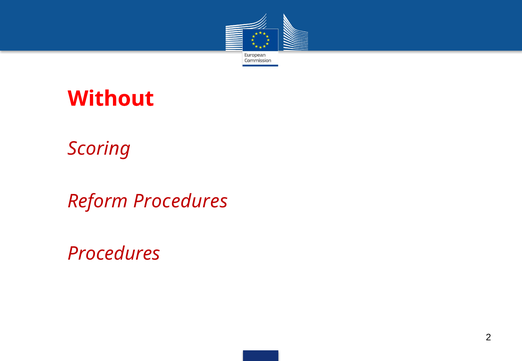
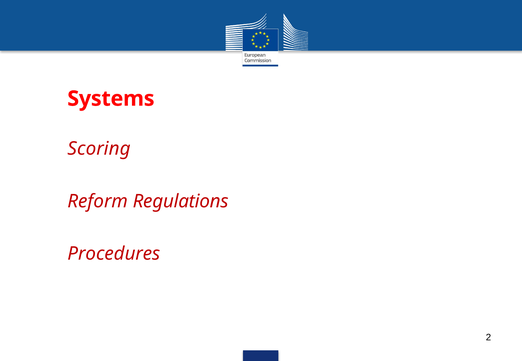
Without: Without -> Systems (111, 99)
Reform Procedures: Procedures -> Regulations (181, 201)
